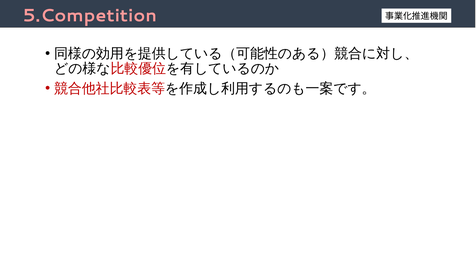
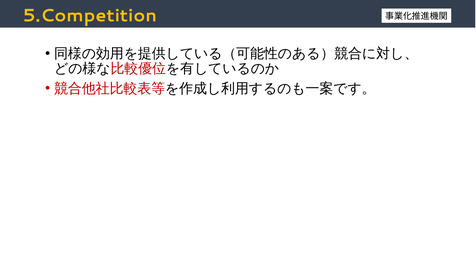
5.Competition colour: pink -> yellow (90, 16)
